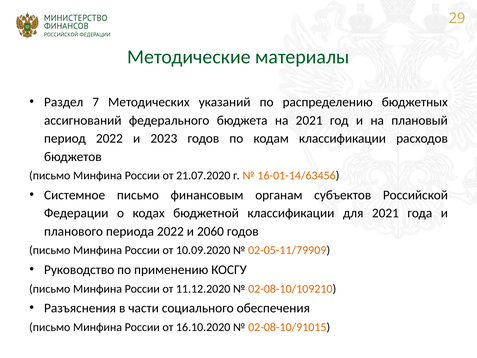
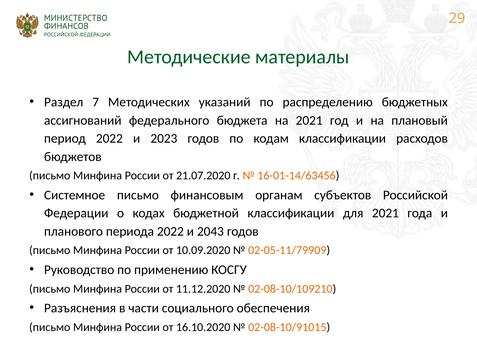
2060: 2060 -> 2043 (210, 231)
